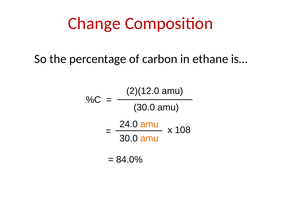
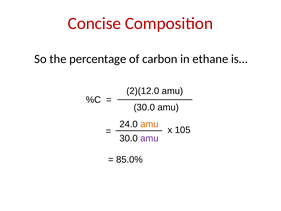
Change: Change -> Concise (94, 23)
108: 108 -> 105 (183, 130)
amu colour: orange -> purple (149, 138)
84.0%: 84.0% -> 85.0% (129, 159)
